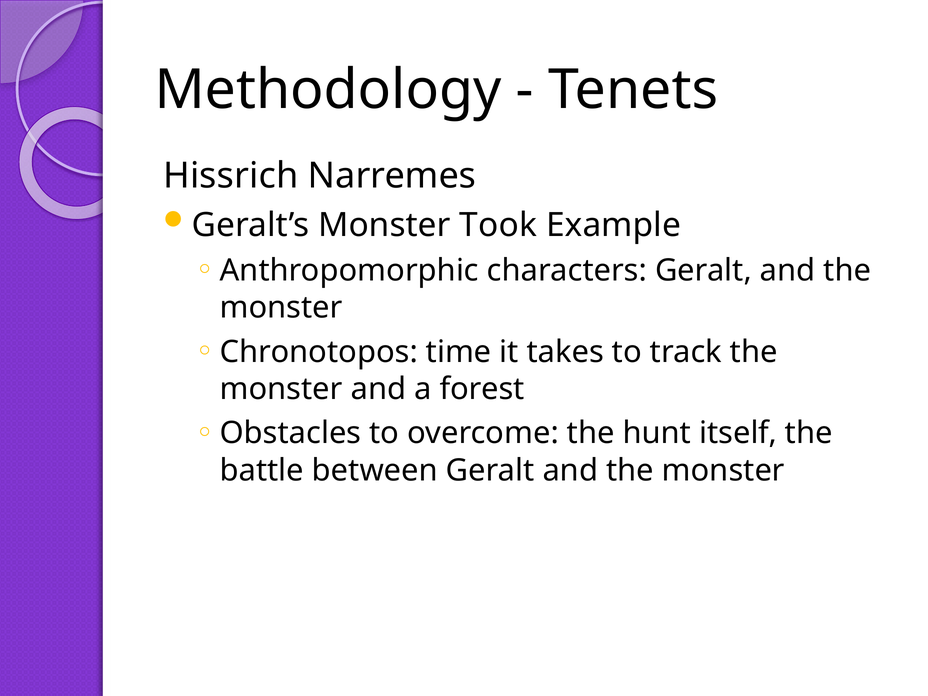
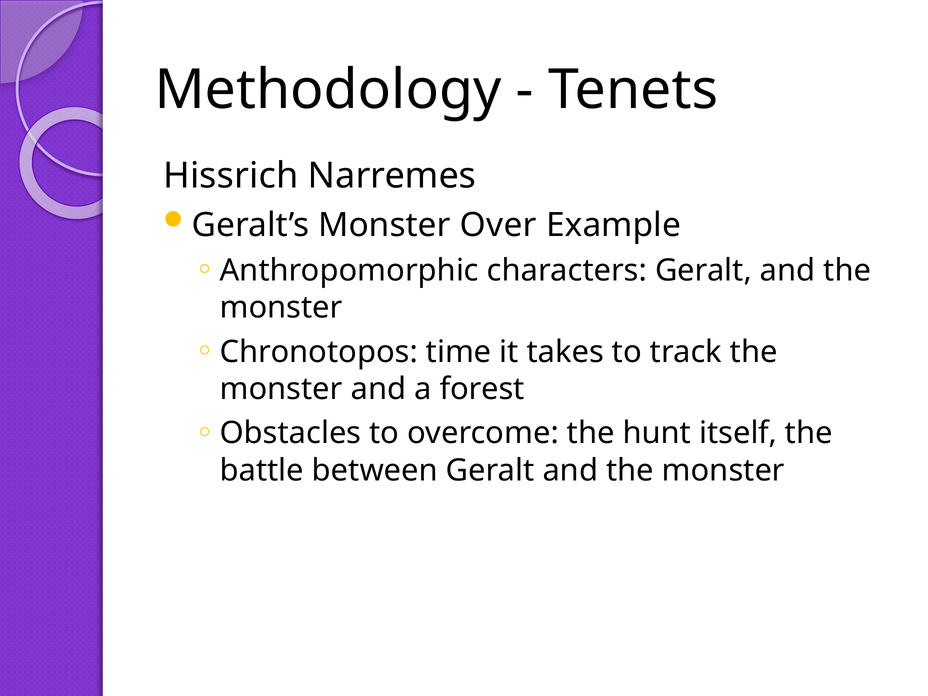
Took: Took -> Over (498, 225)
